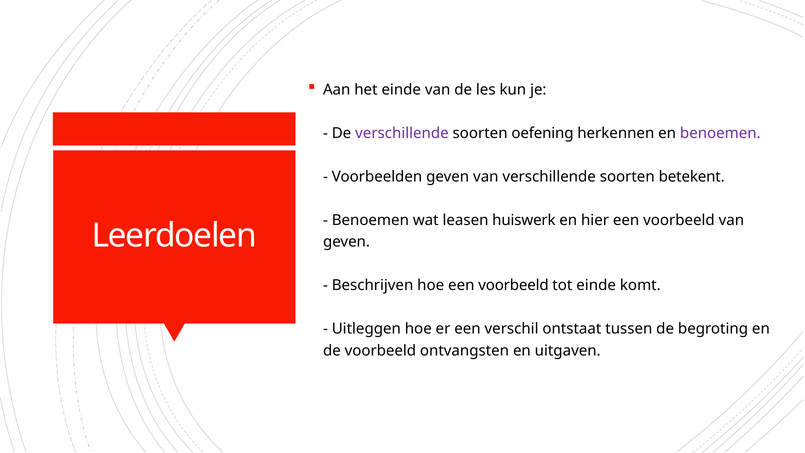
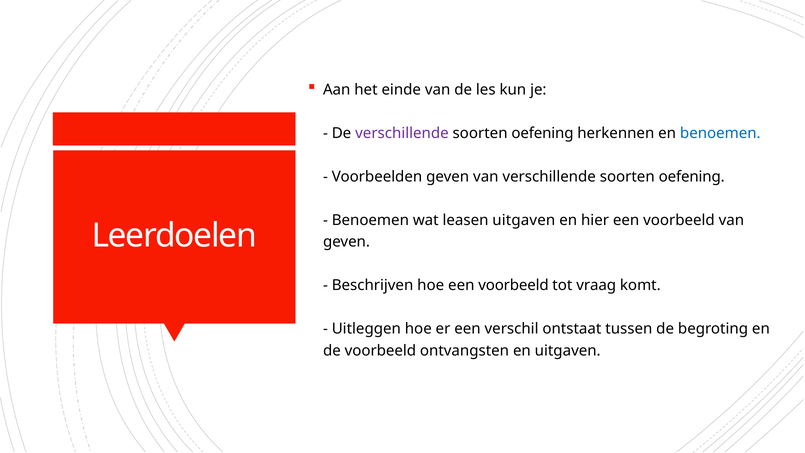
benoemen colour: purple -> blue (720, 133)
van verschillende soorten betekent: betekent -> oefening (692, 177)
leasen huiswerk: huiswerk -> uitgaven (524, 220)
tot einde: einde -> vraag (596, 285)
